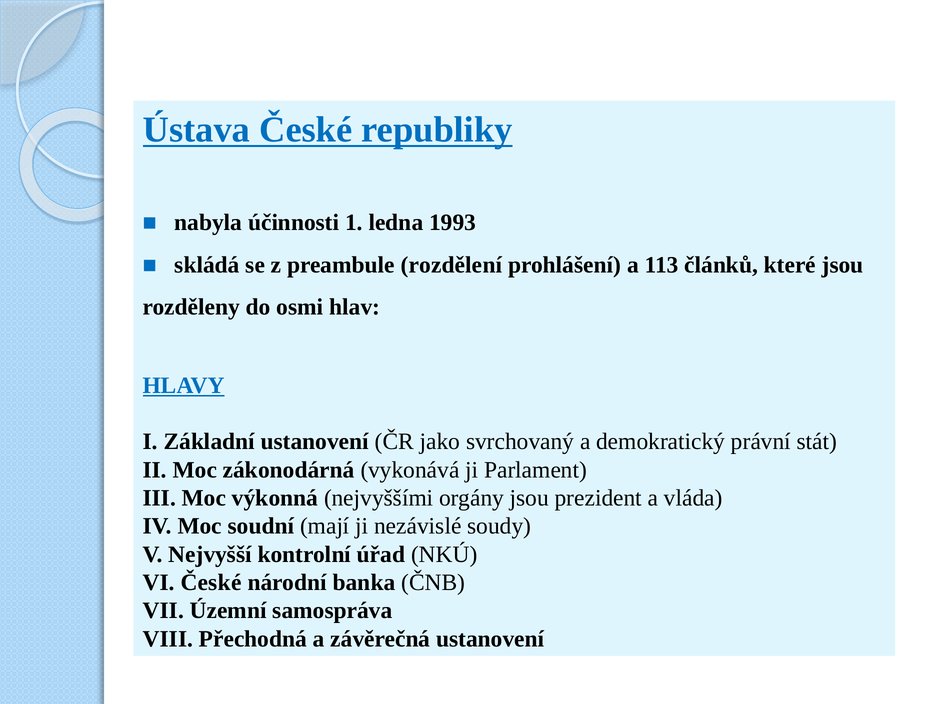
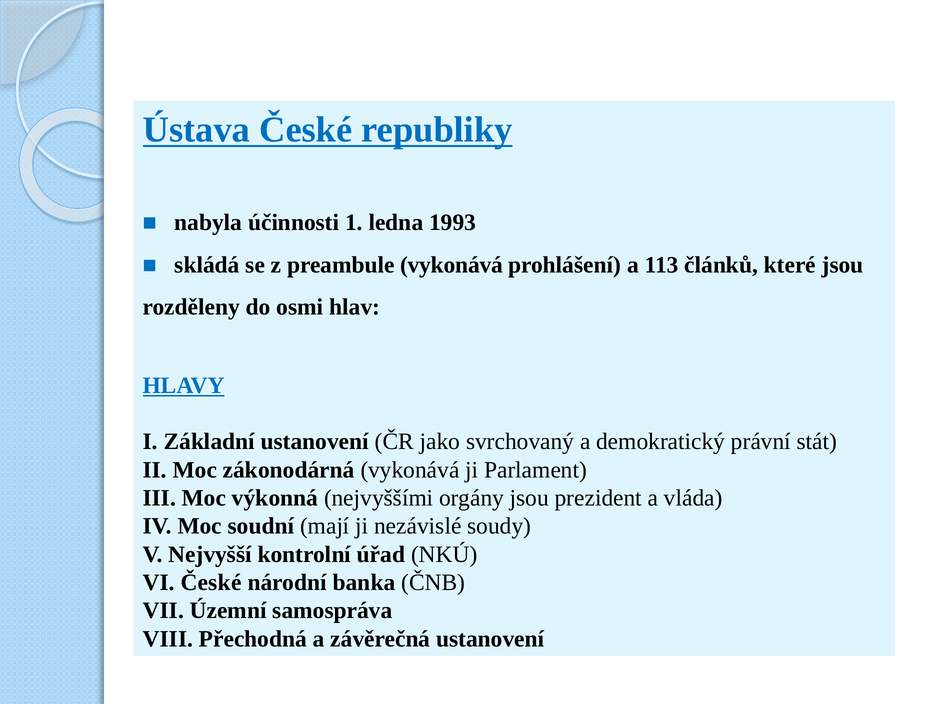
preambule rozdělení: rozdělení -> vykonává (452, 265)
